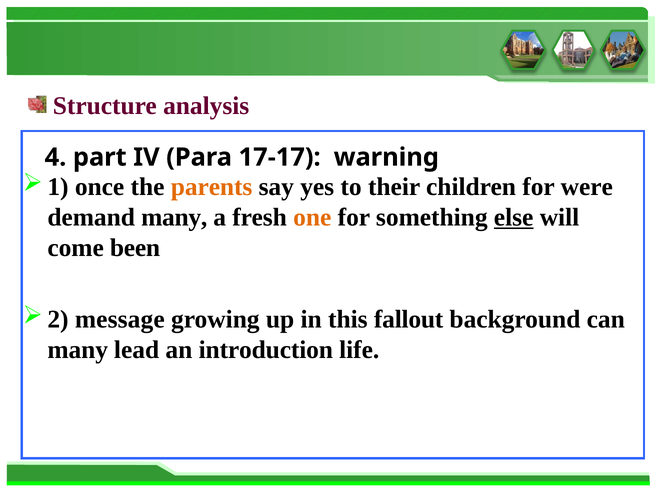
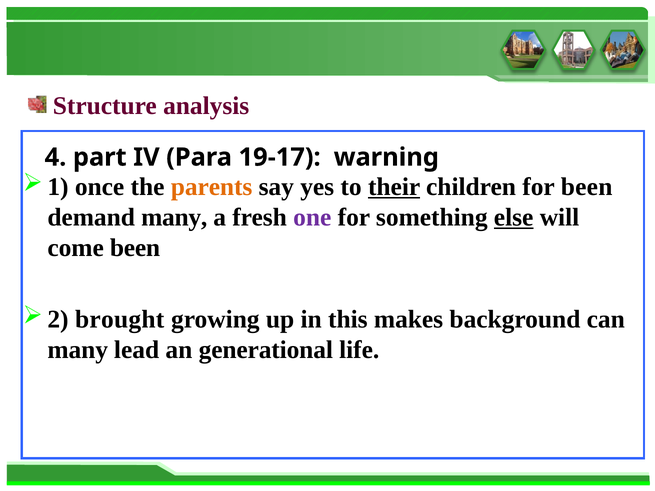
17-17: 17-17 -> 19-17 (280, 157)
their underline: none -> present (394, 187)
for were: were -> been (587, 187)
one colour: orange -> purple (312, 218)
message: message -> brought (120, 320)
fallout: fallout -> makes (409, 320)
introduction: introduction -> generational (266, 350)
